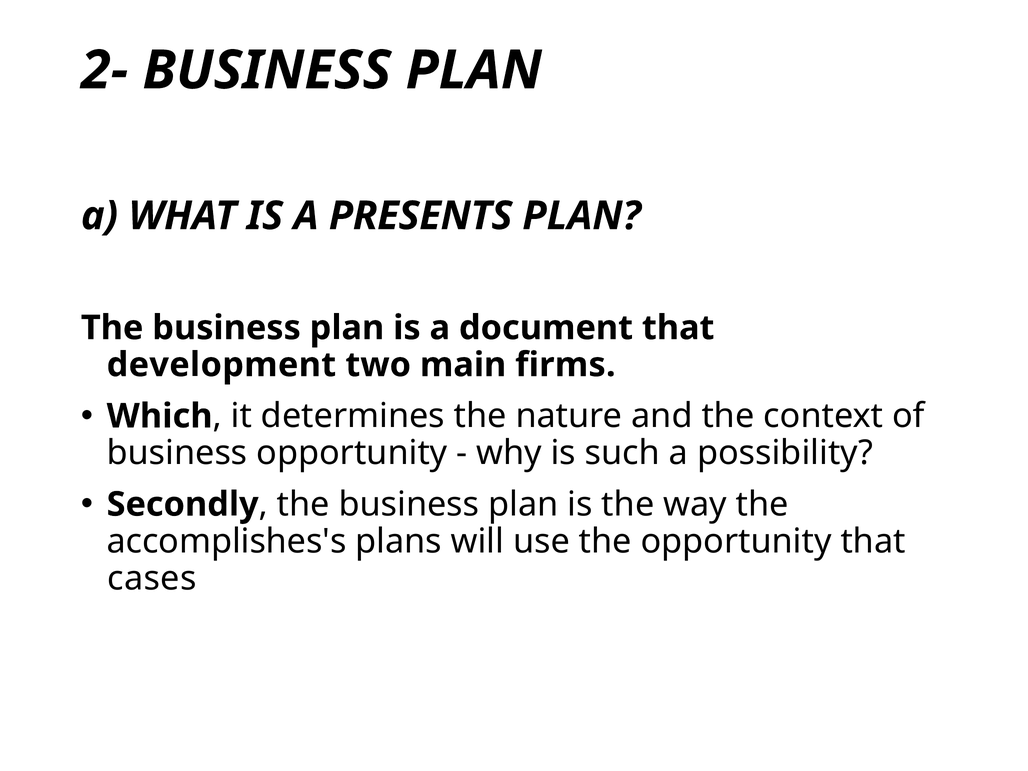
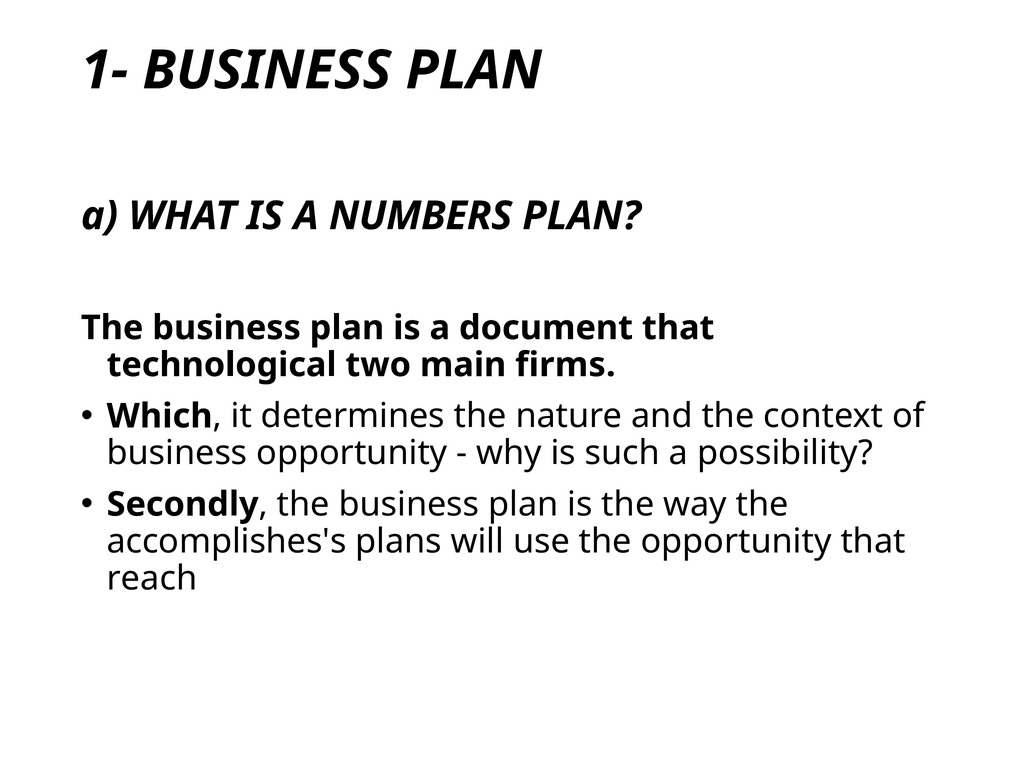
2-: 2- -> 1- (105, 70)
PRESENTS: PRESENTS -> NUMBERS (421, 216)
development: development -> technological (222, 365)
cases: cases -> reach (152, 578)
